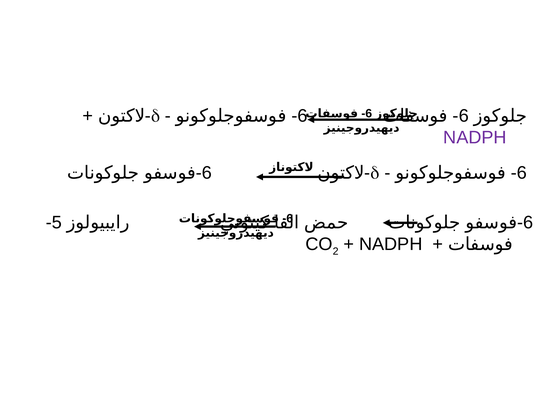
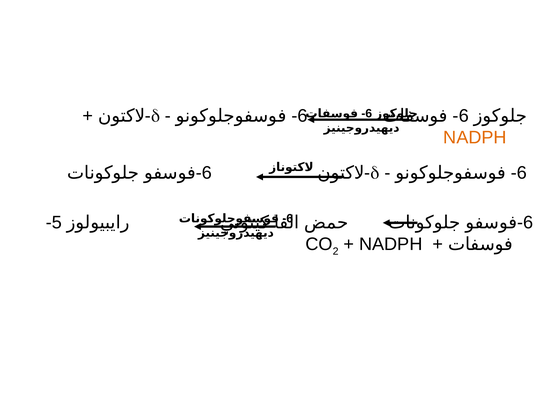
NADPH colour: purple -> orange (475, 137)
